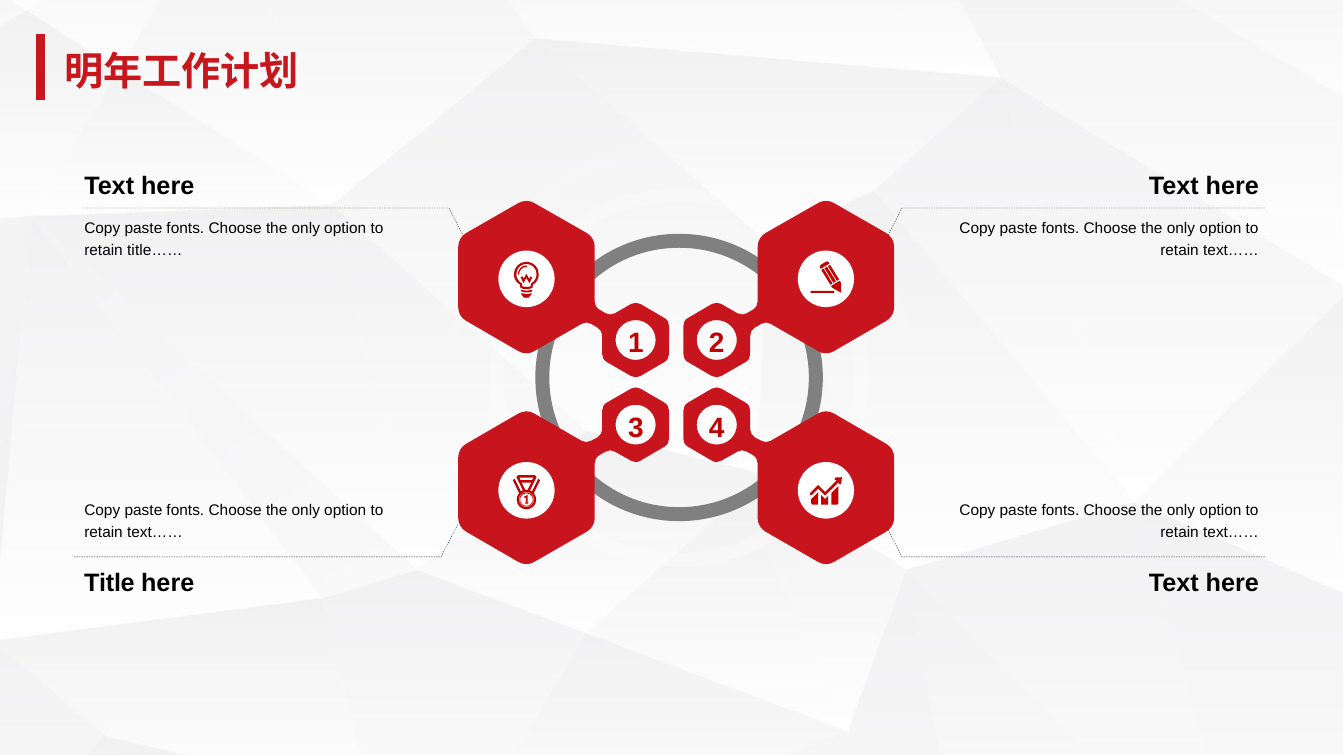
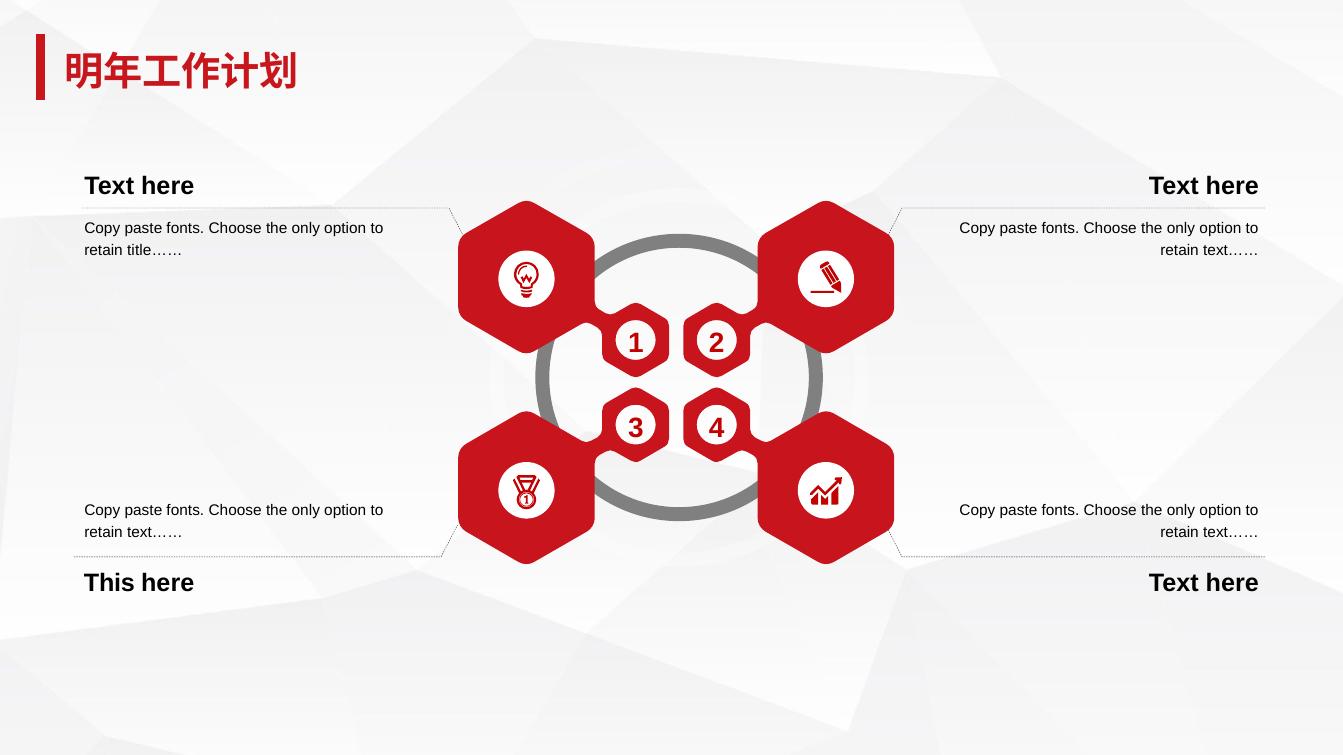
Title: Title -> This (109, 584)
